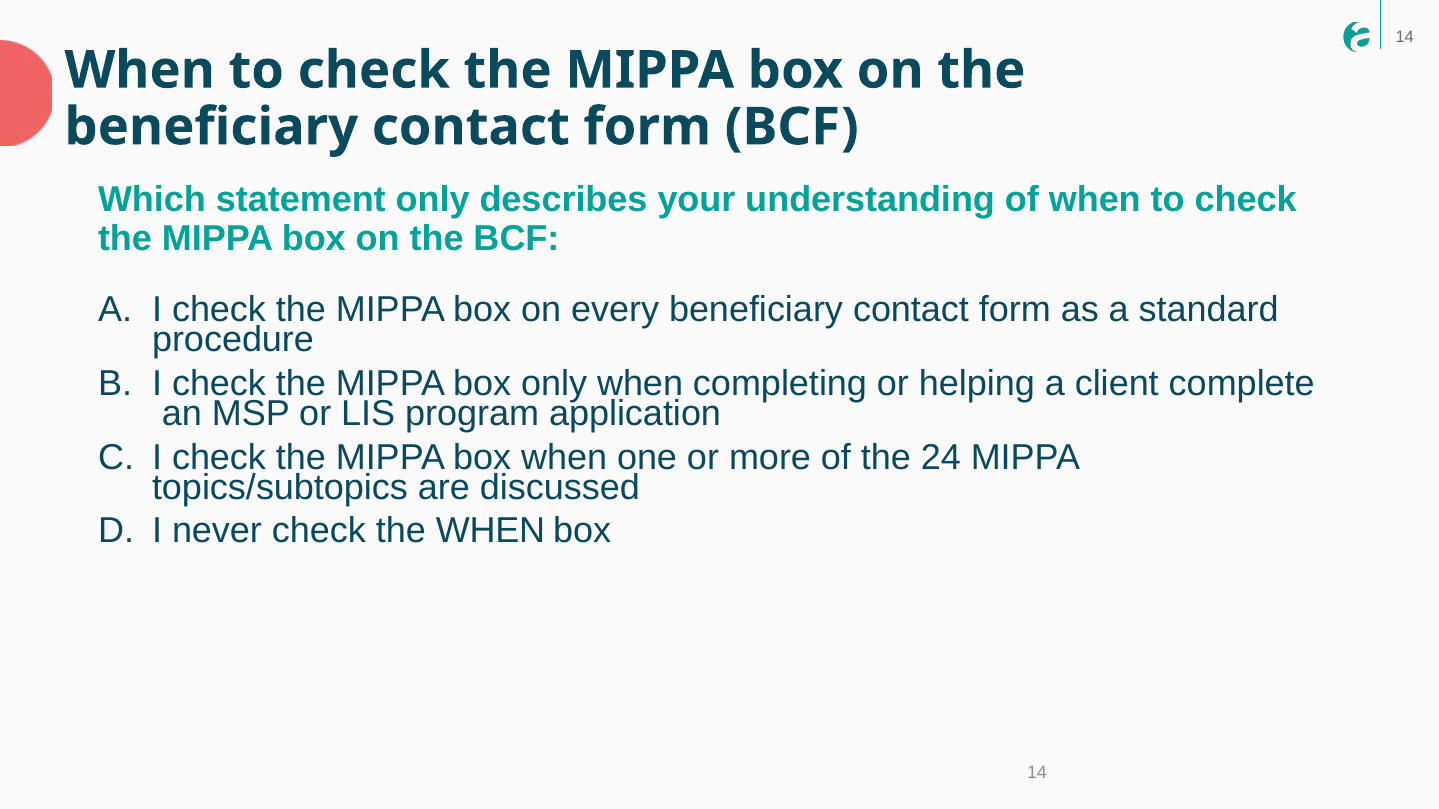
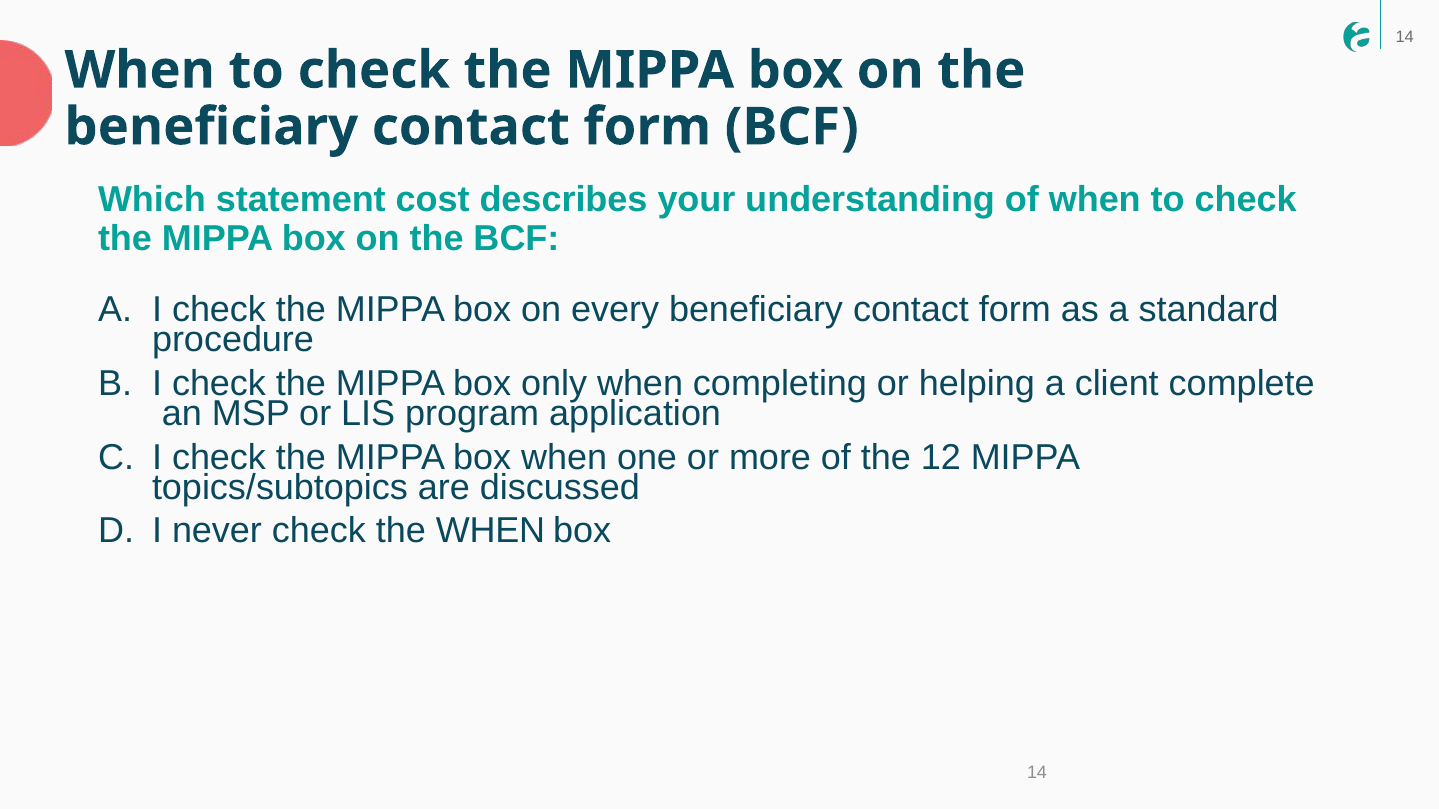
statement only: only -> cost (433, 200)
24: 24 -> 12 (941, 457)
